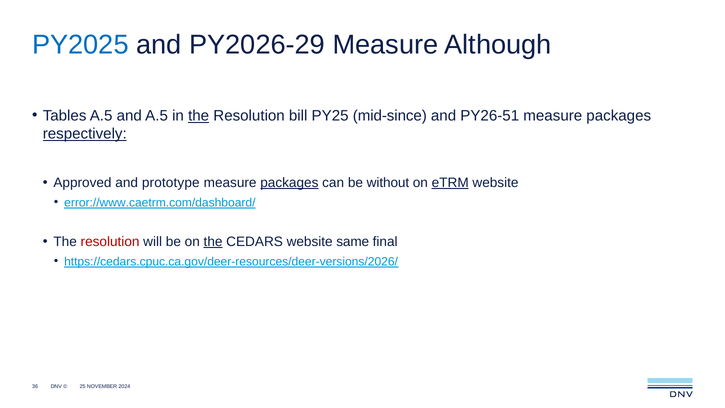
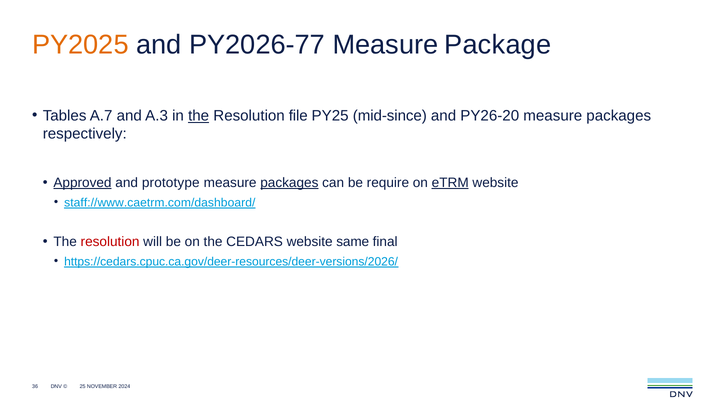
PY2025 colour: blue -> orange (80, 45)
PY2026-29: PY2026-29 -> PY2026-77 (257, 45)
Although: Although -> Package (498, 45)
Tables A.5: A.5 -> A.7 (101, 116)
and A.5: A.5 -> A.3 (157, 116)
bill: bill -> file (298, 116)
PY26-51: PY26-51 -> PY26-20 (490, 116)
respectively underline: present -> none (85, 134)
Approved underline: none -> present (83, 183)
without: without -> require (388, 183)
error://www.caetrm.com/dashboard/: error://www.caetrm.com/dashboard/ -> staff://www.caetrm.com/dashboard/ (160, 203)
the underline: present -> none (213, 242)
